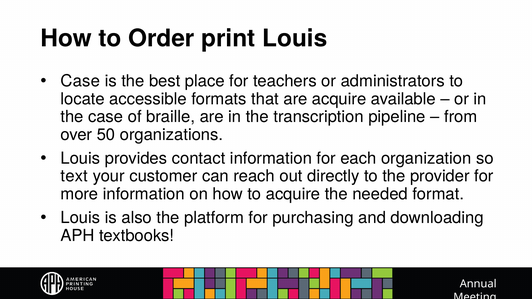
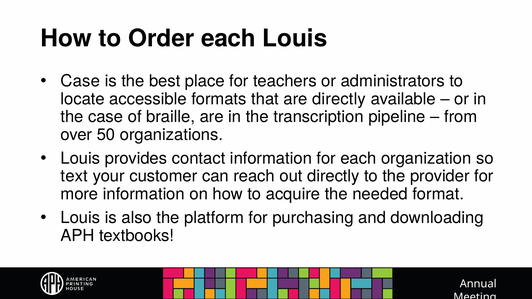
Order print: print -> each (228, 39)
are acquire: acquire -> directly (339, 99)
